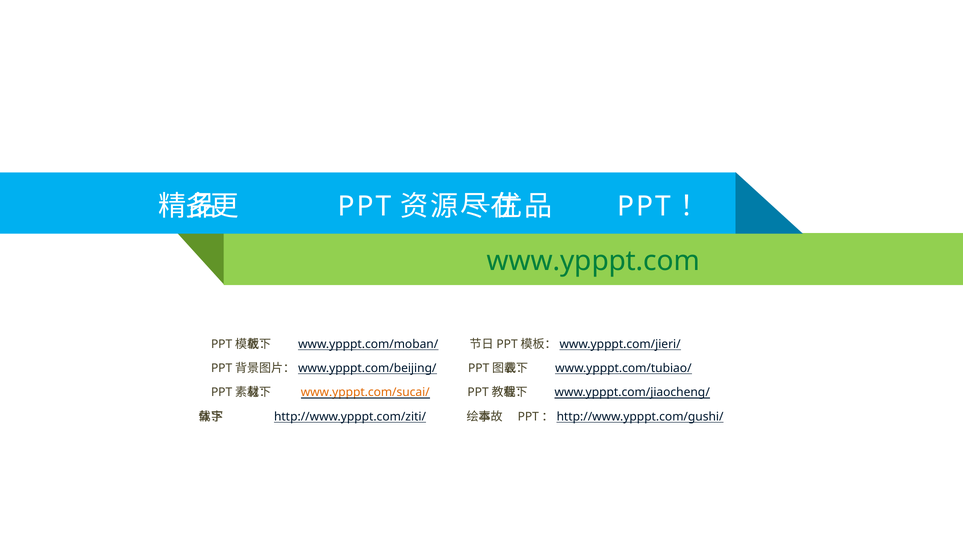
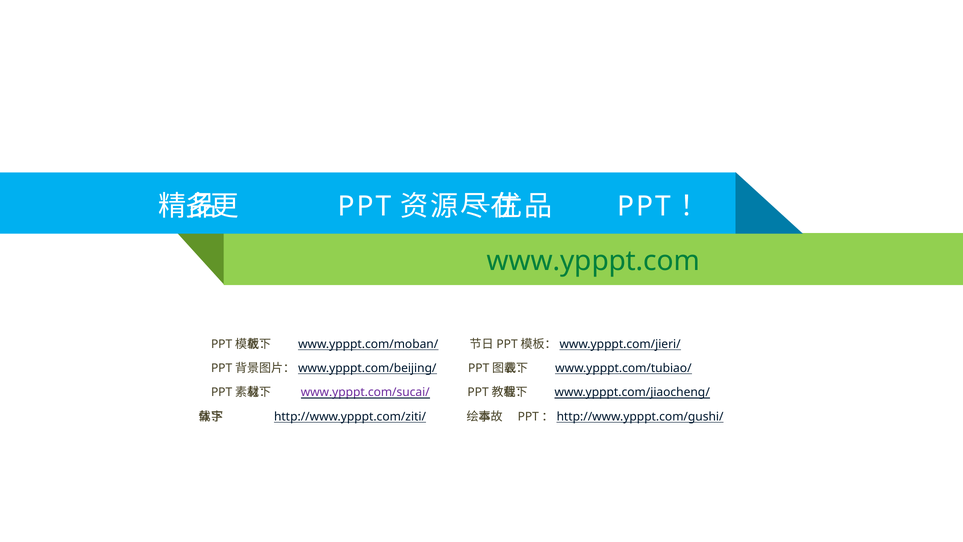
www.ypppt.com/sucai/ colour: orange -> purple (365, 392)
